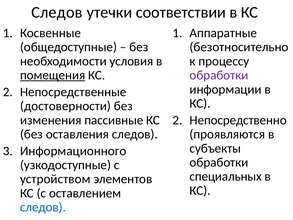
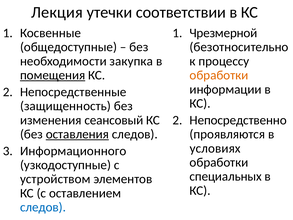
Следов: Следов -> Лекция (57, 12)
Аппаратные: Аппаратные -> Чрезмерной (223, 33)
условия: условия -> закупка (131, 61)
обработки colour: purple -> orange (219, 75)
достоверности: достоверности -> защищенность (65, 106)
пассивные: пассивные -> сеансовый (114, 120)
оставления underline: none -> present (77, 134)
субъекты: субъекты -> условиях (215, 148)
